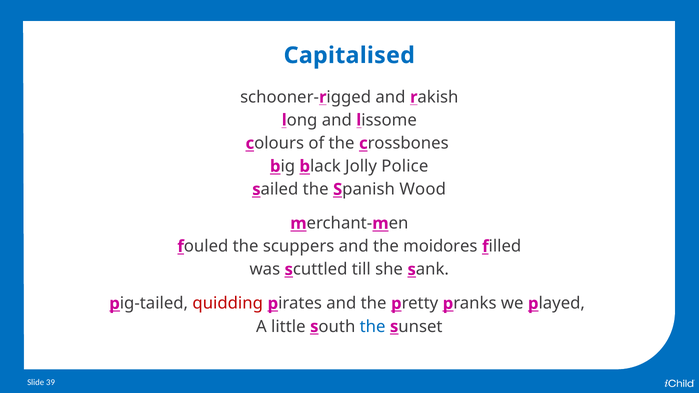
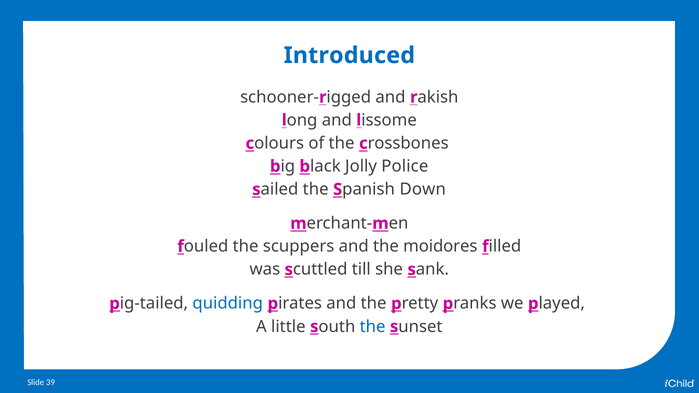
Capitalised: Capitalised -> Introduced (349, 55)
Wood: Wood -> Down (423, 189)
quidding colour: red -> blue (228, 304)
